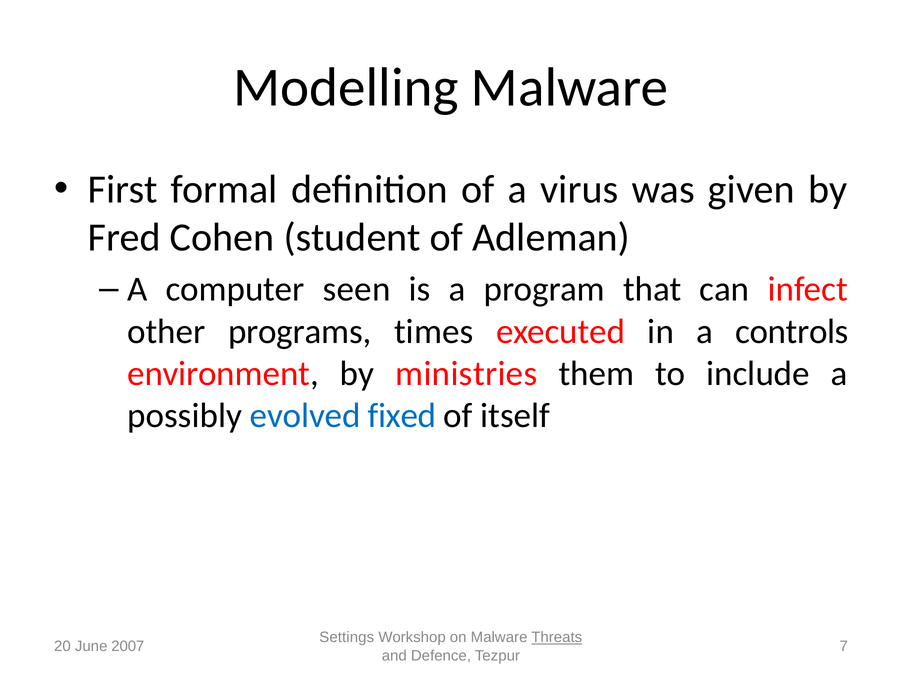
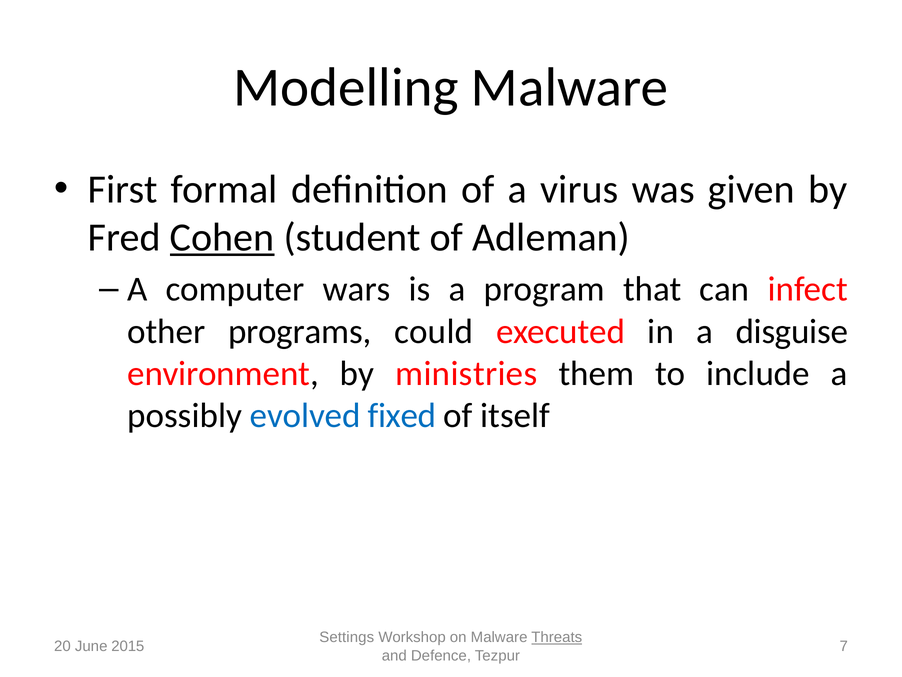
Cohen underline: none -> present (222, 237)
seen: seen -> wars (357, 289)
times: times -> could (434, 331)
controls: controls -> disguise (792, 331)
2007: 2007 -> 2015 (128, 646)
